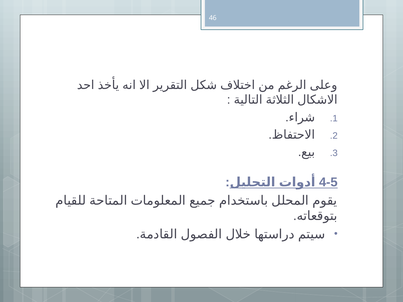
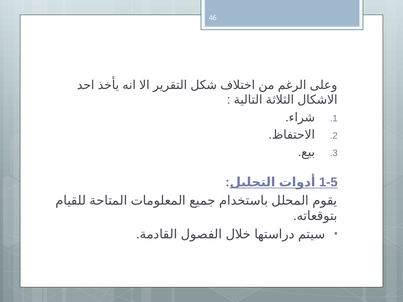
4-5: 4-5 -> 1-5 (328, 182)
